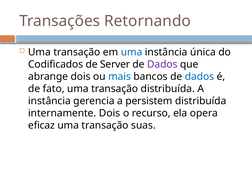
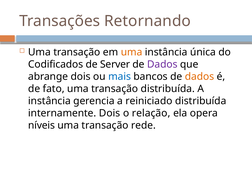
uma colour: blue -> orange (132, 52)
dados colour: blue -> orange (199, 77)
persistem: persistem -> reiniciado (149, 101)
recurso: recurso -> relação (151, 113)
eficaz: eficaz -> níveis (42, 125)
suas: suas -> rede (143, 125)
